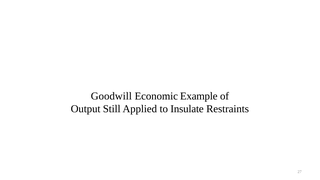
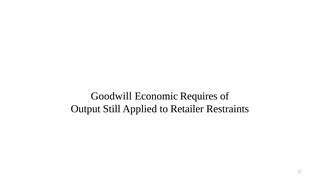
Example: Example -> Requires (199, 96)
Insulate: Insulate -> Retailer (187, 109)
